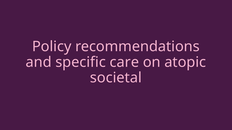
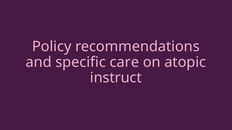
societal: societal -> instruct (116, 78)
